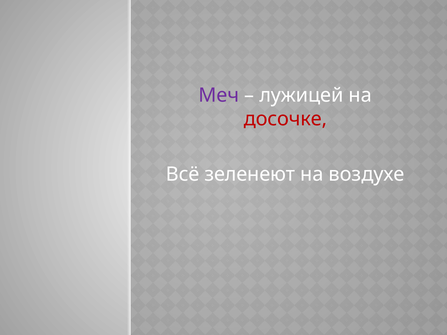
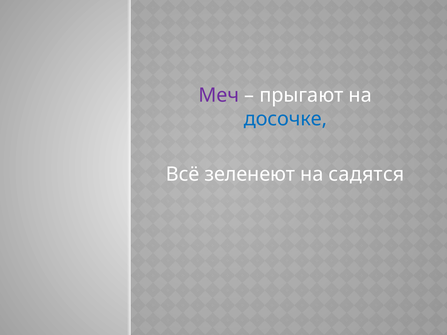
лужицей: лужицей -> прыгают (301, 95)
досочке colour: red -> blue (285, 119)
воздухе: воздухе -> садятся (367, 174)
